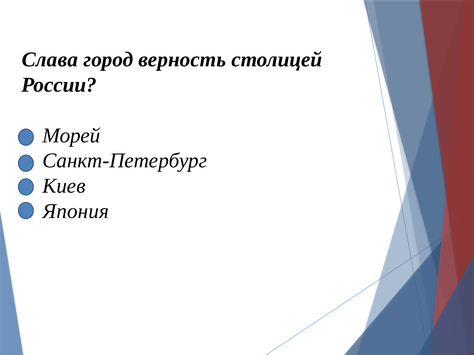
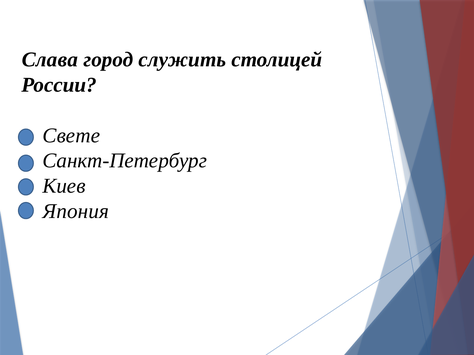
верность: верность -> служить (182, 60)
Морей: Морей -> Свете (71, 136)
